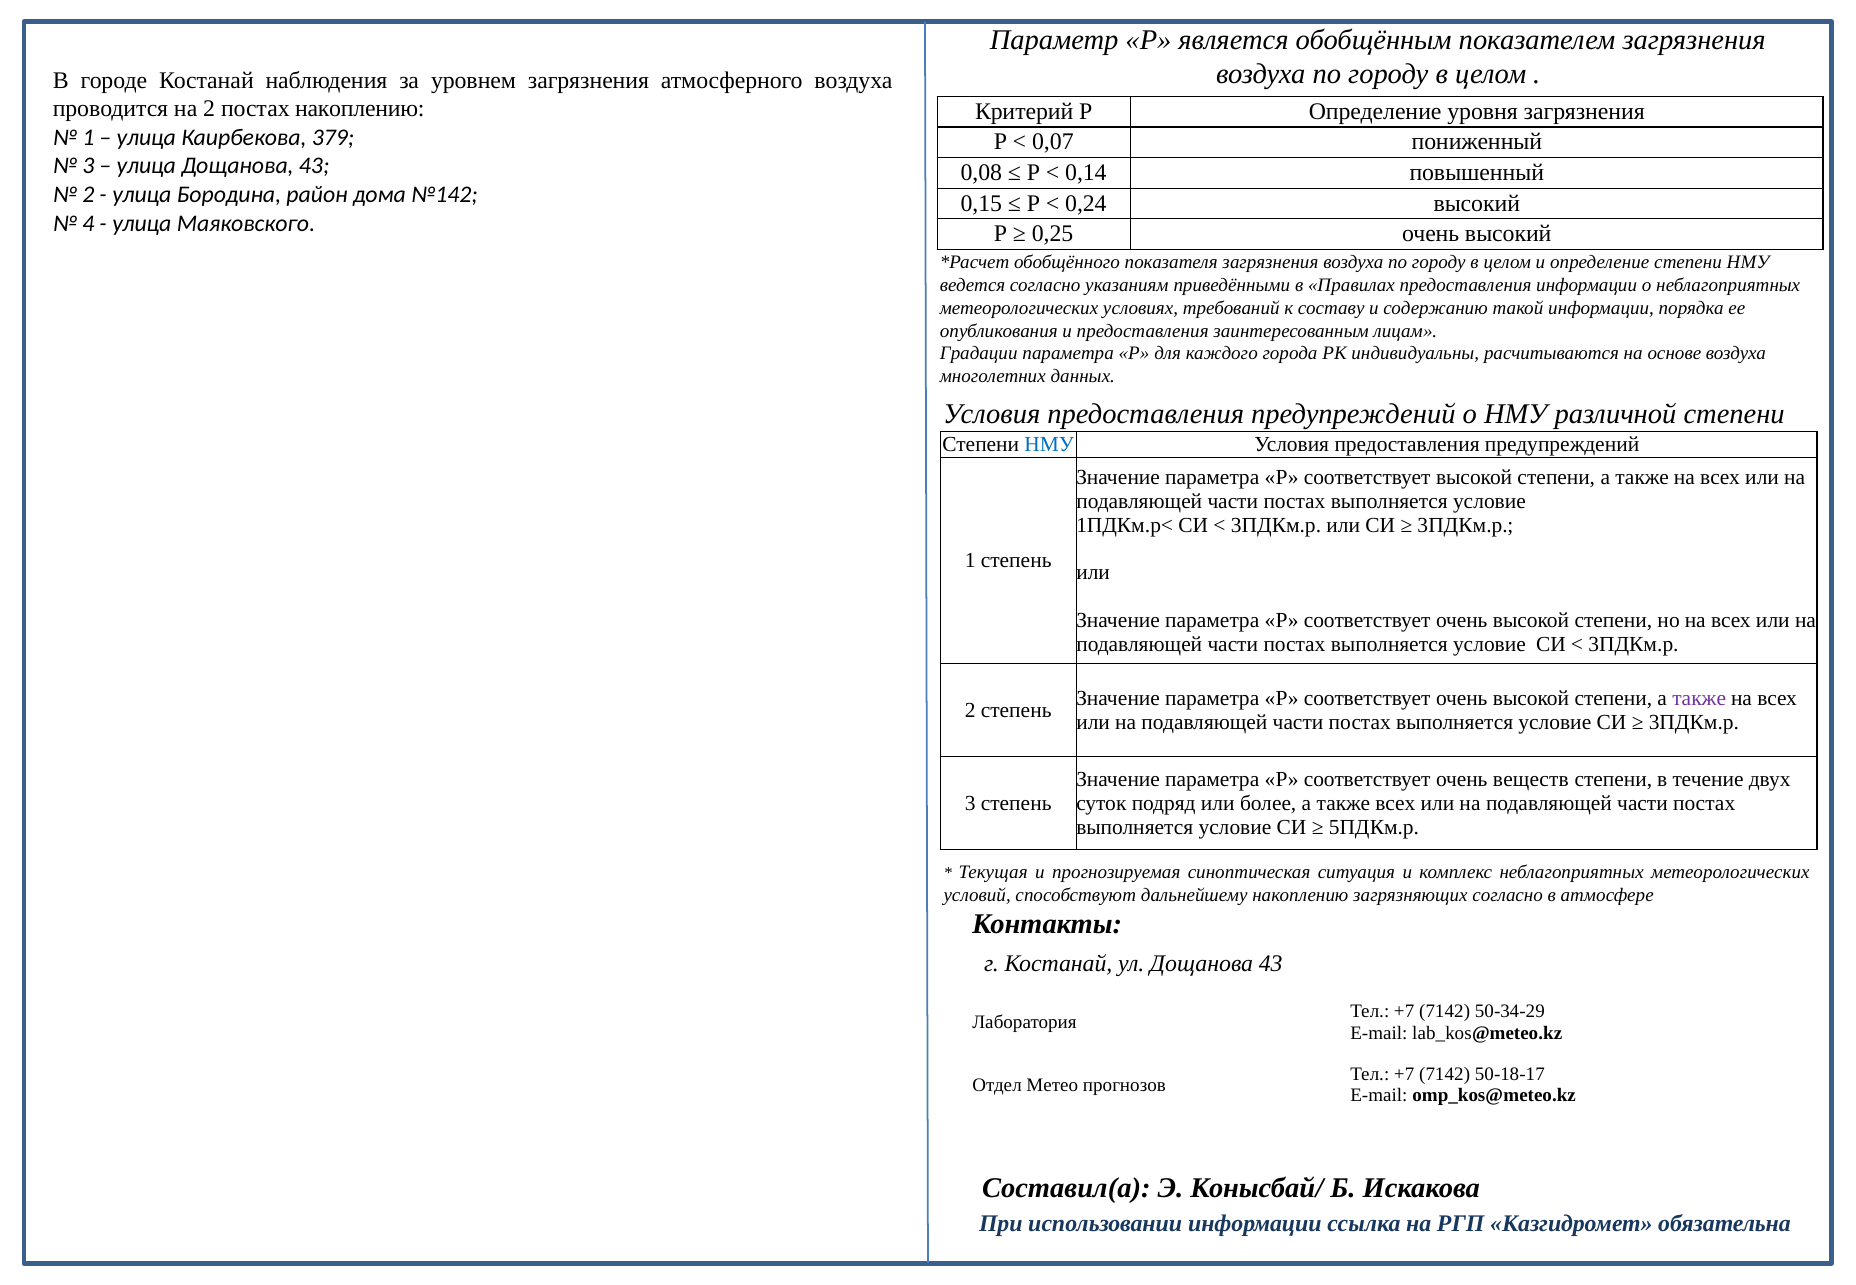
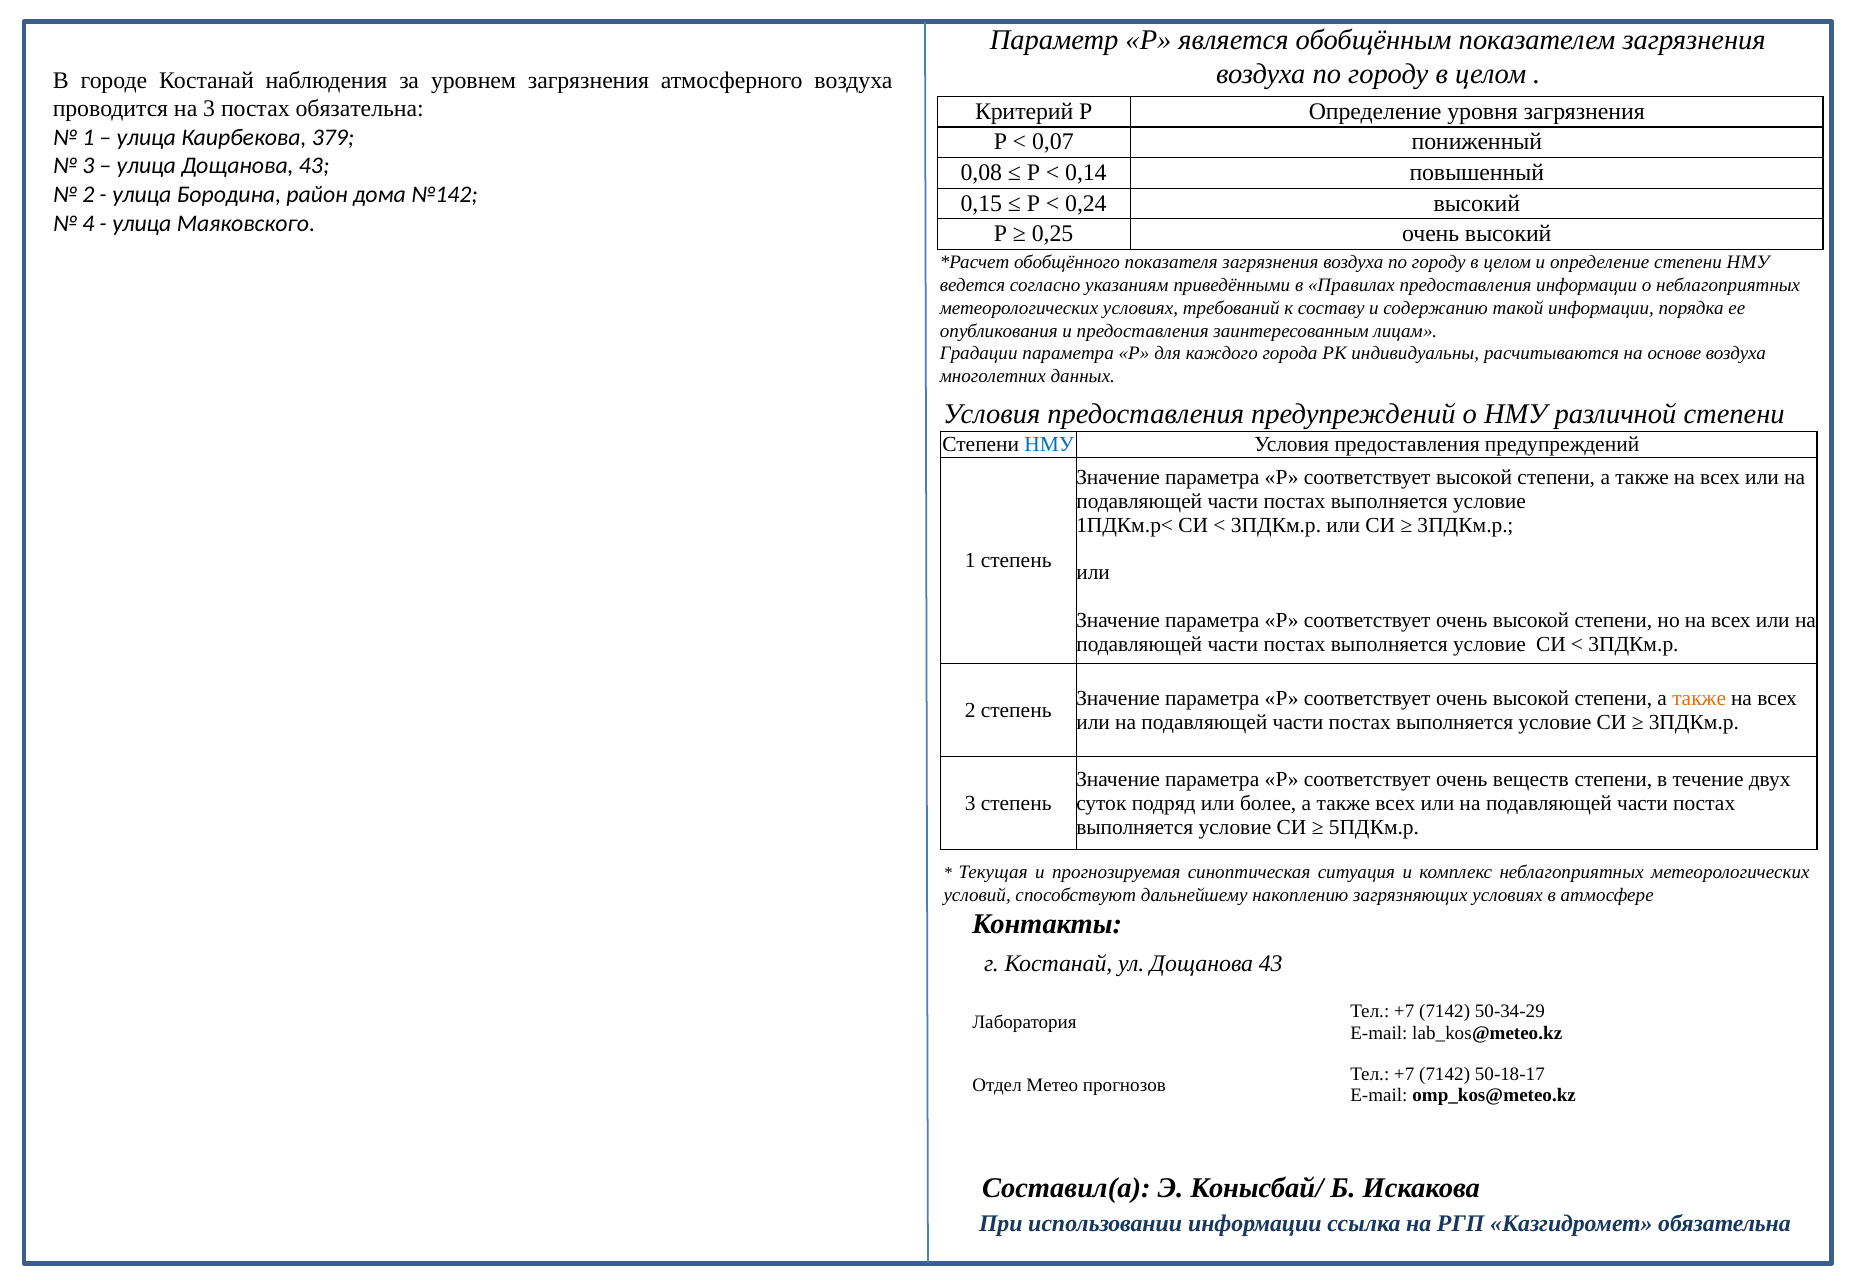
на 2: 2 -> 3 (209, 109)
постах накоплению: накоплению -> обязательна (360, 109)
также colour: purple -> orange (1699, 698)
загрязняющих согласно: согласно -> условиях (1508, 895)
